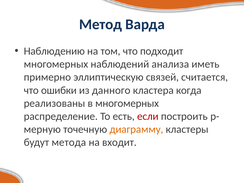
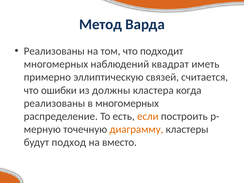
Наблюдению: Наблюдению -> Реализованы (54, 51)
анализа: анализа -> квадрат (170, 64)
данного: данного -> должны (111, 90)
если colour: red -> orange (148, 116)
метода: метода -> подход (69, 142)
входит: входит -> вместо (119, 142)
